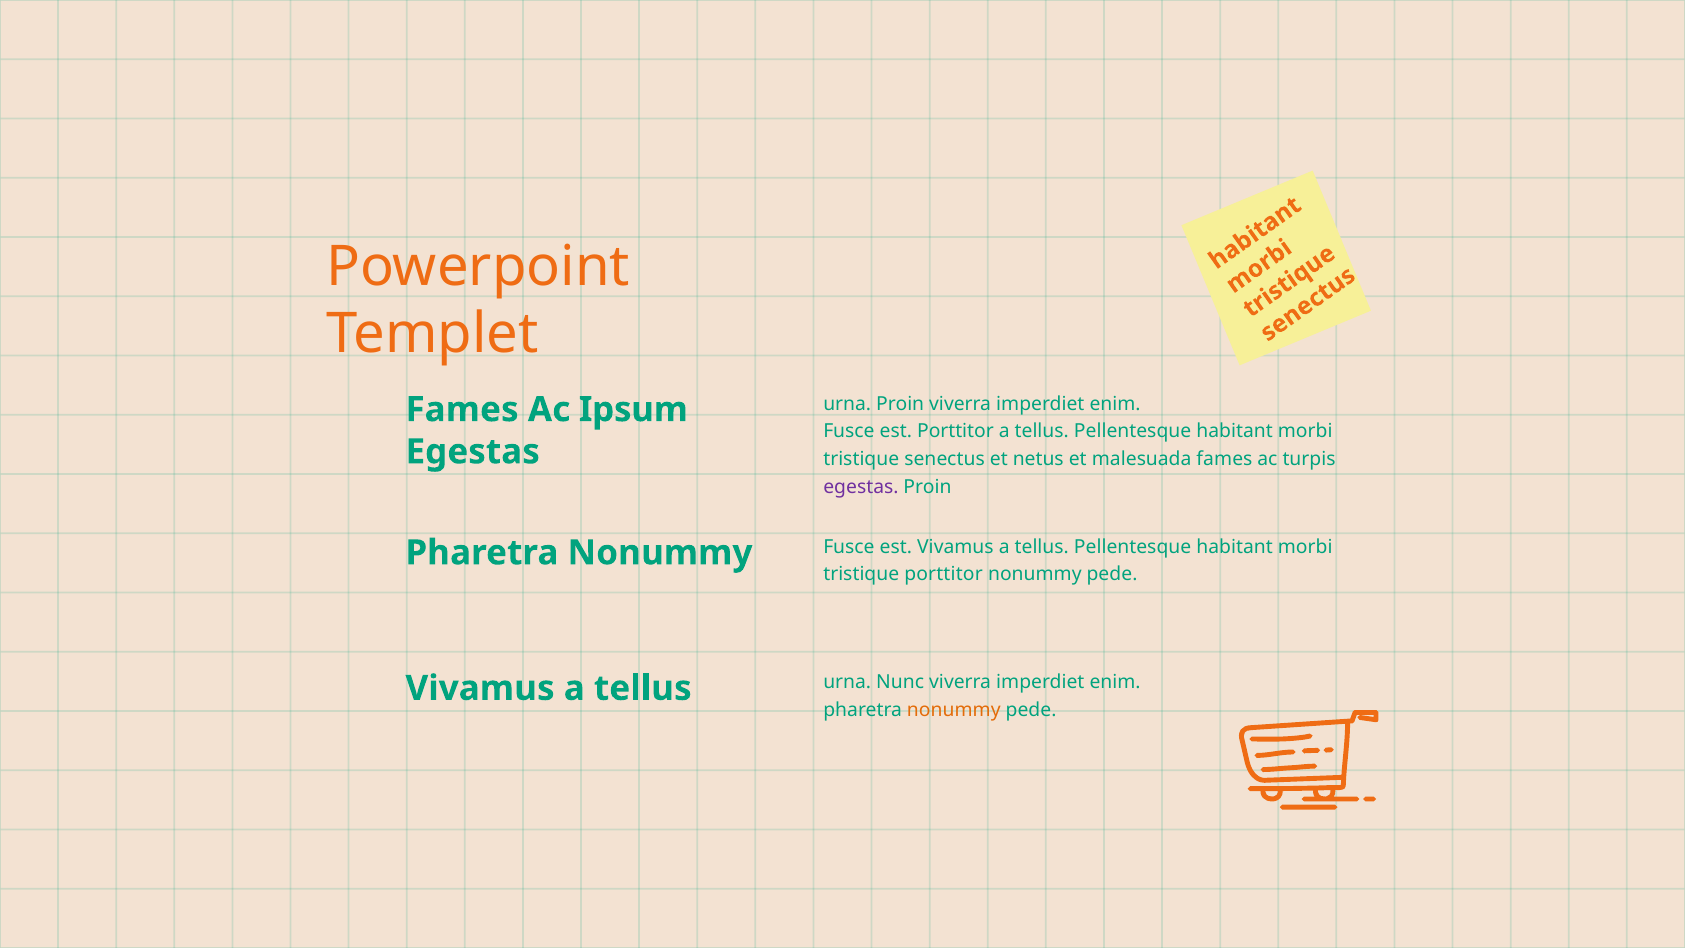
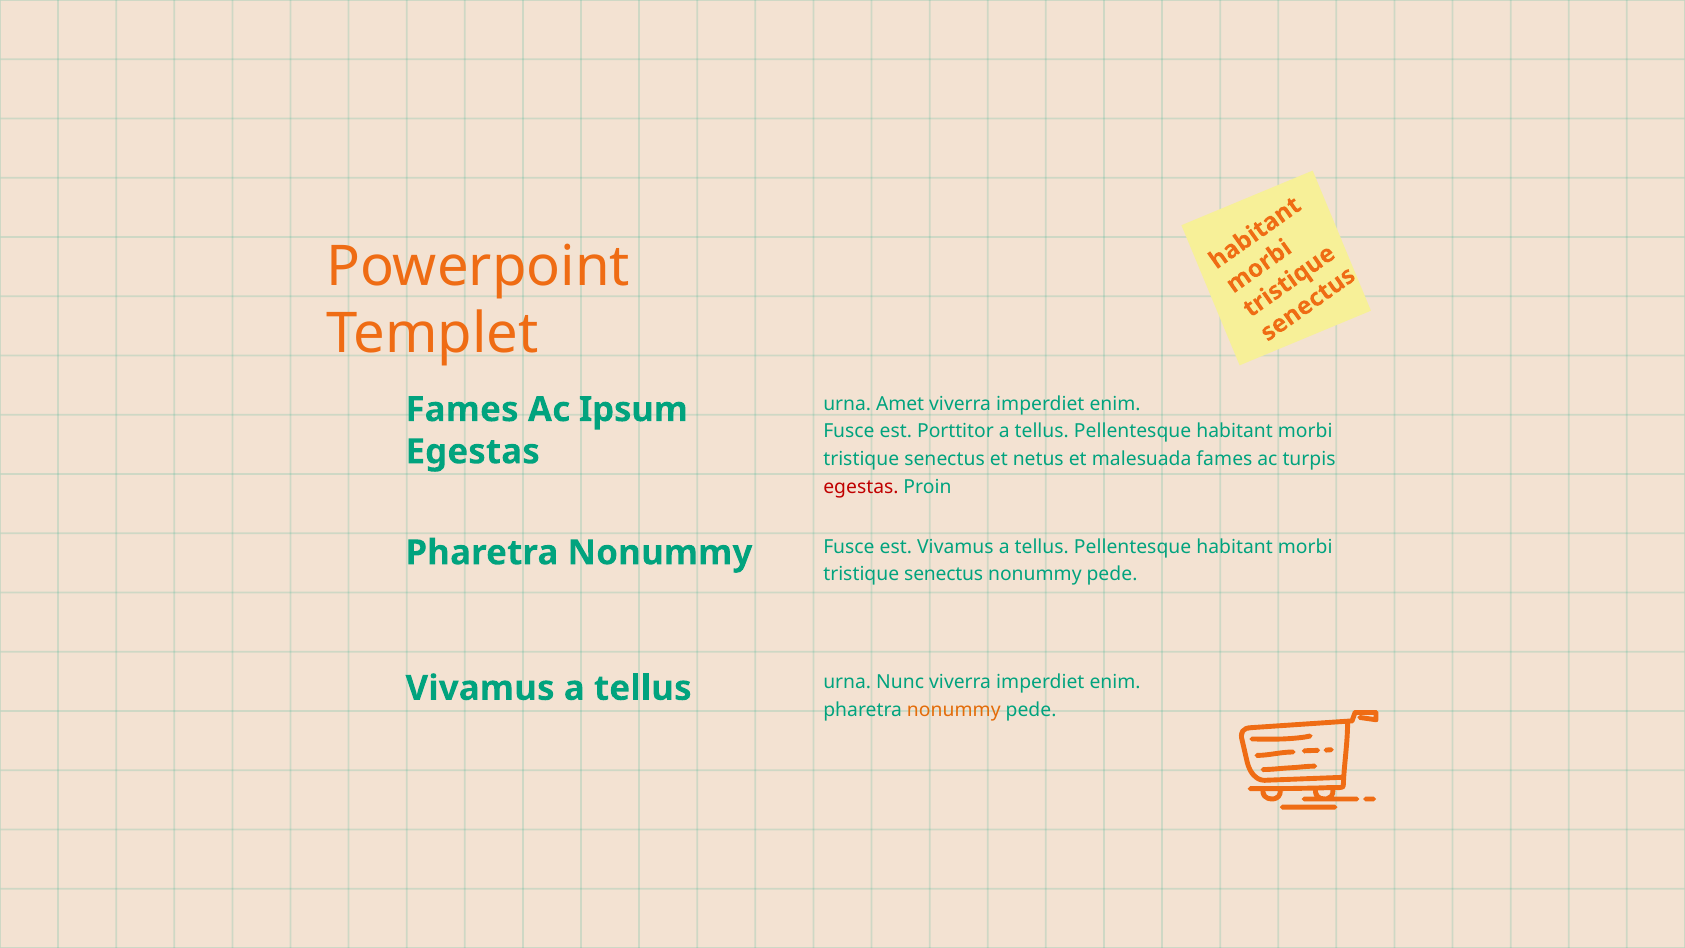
urna Proin: Proin -> Amet (900, 404)
egestas colour: purple -> red (861, 487)
porttitor: porttitor -> senectus (944, 574)
